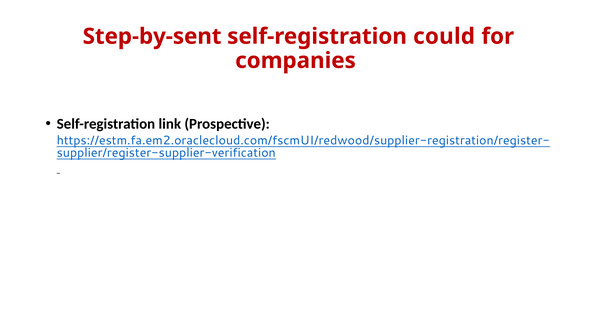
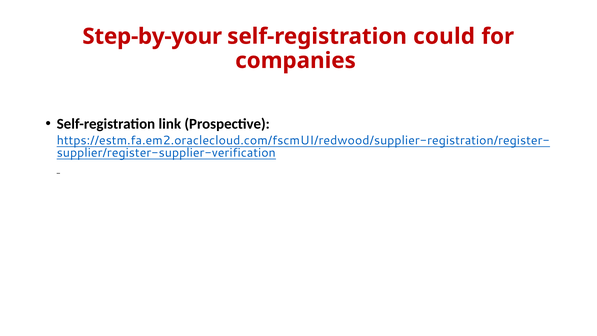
Step-by-sent: Step-by-sent -> Step-by-your (152, 36)
